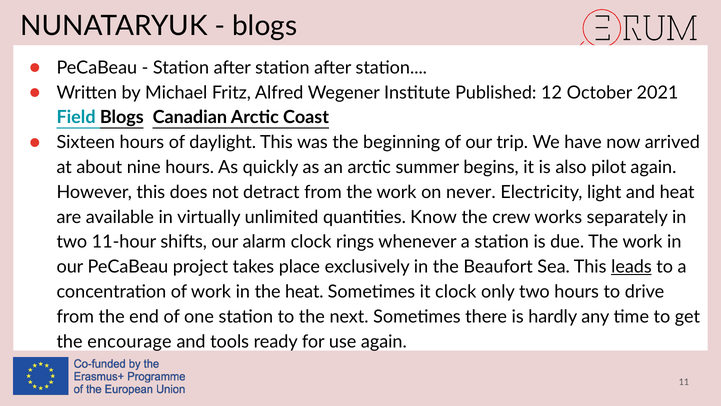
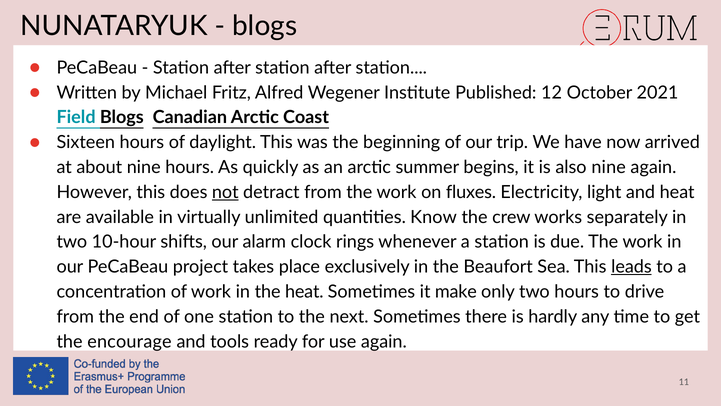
also pilot: pilot -> nine (609, 167)
not underline: none -> present (225, 192)
never: never -> fluxes (471, 192)
11-hour: 11-hour -> 10-hour (124, 242)
it clock: clock -> make (456, 291)
